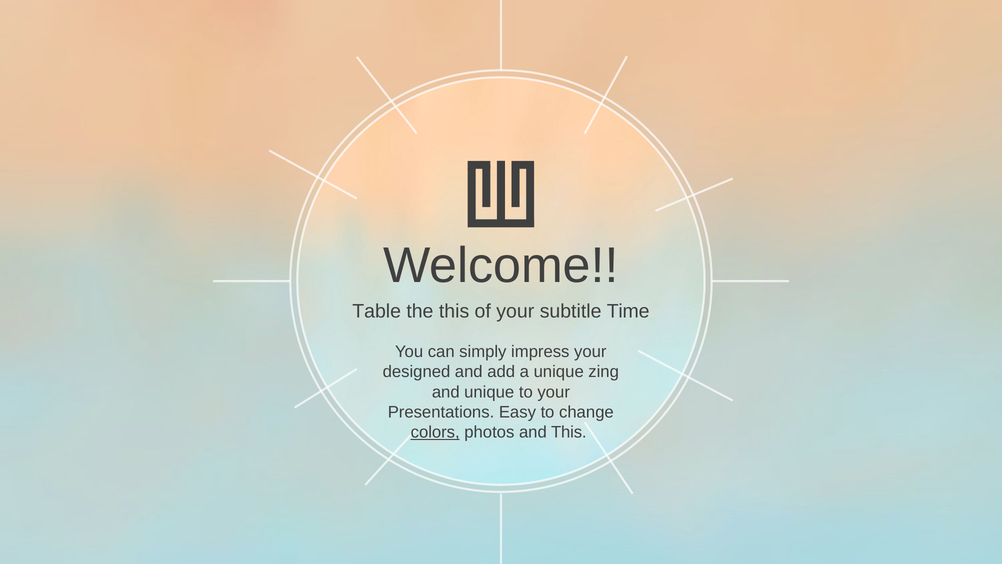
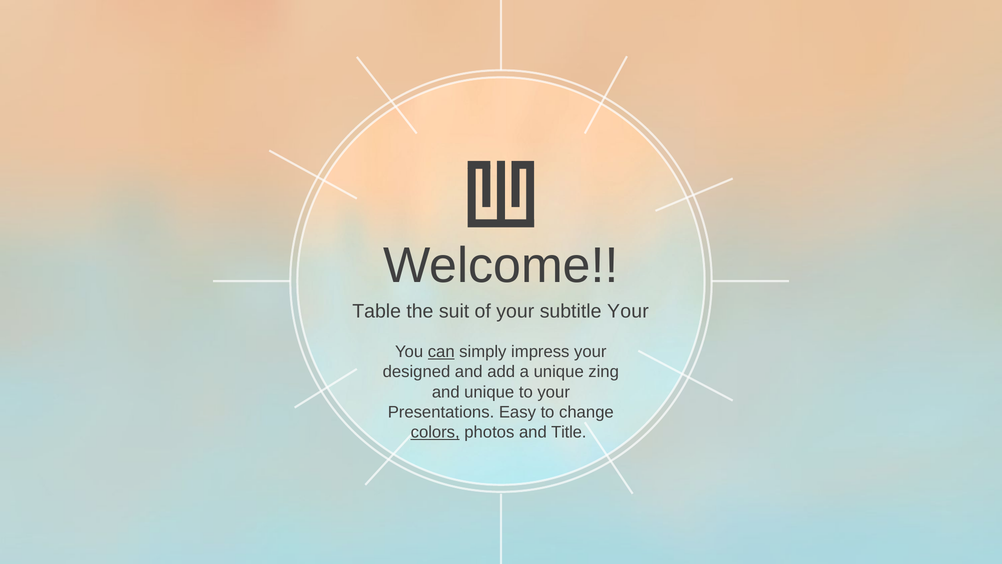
the this: this -> suit (454, 311)
subtitle Time: Time -> Your (628, 311)
can underline: none -> present (441, 352)
and This: This -> Title (569, 432)
